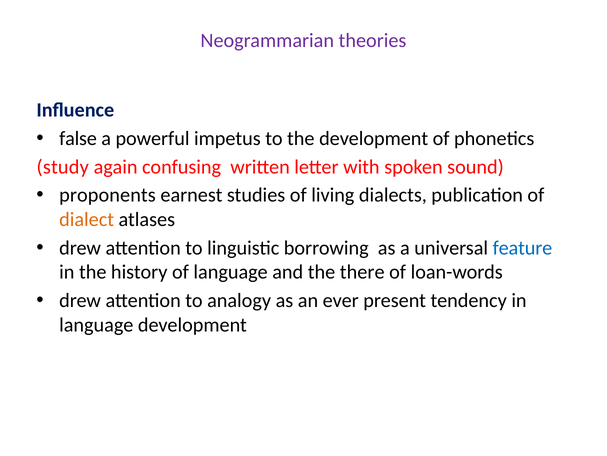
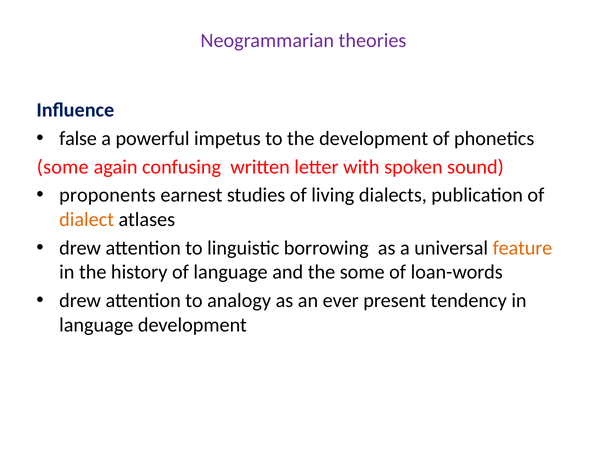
study: study -> some (63, 167)
feature colour: blue -> orange (522, 248)
the there: there -> some (362, 272)
